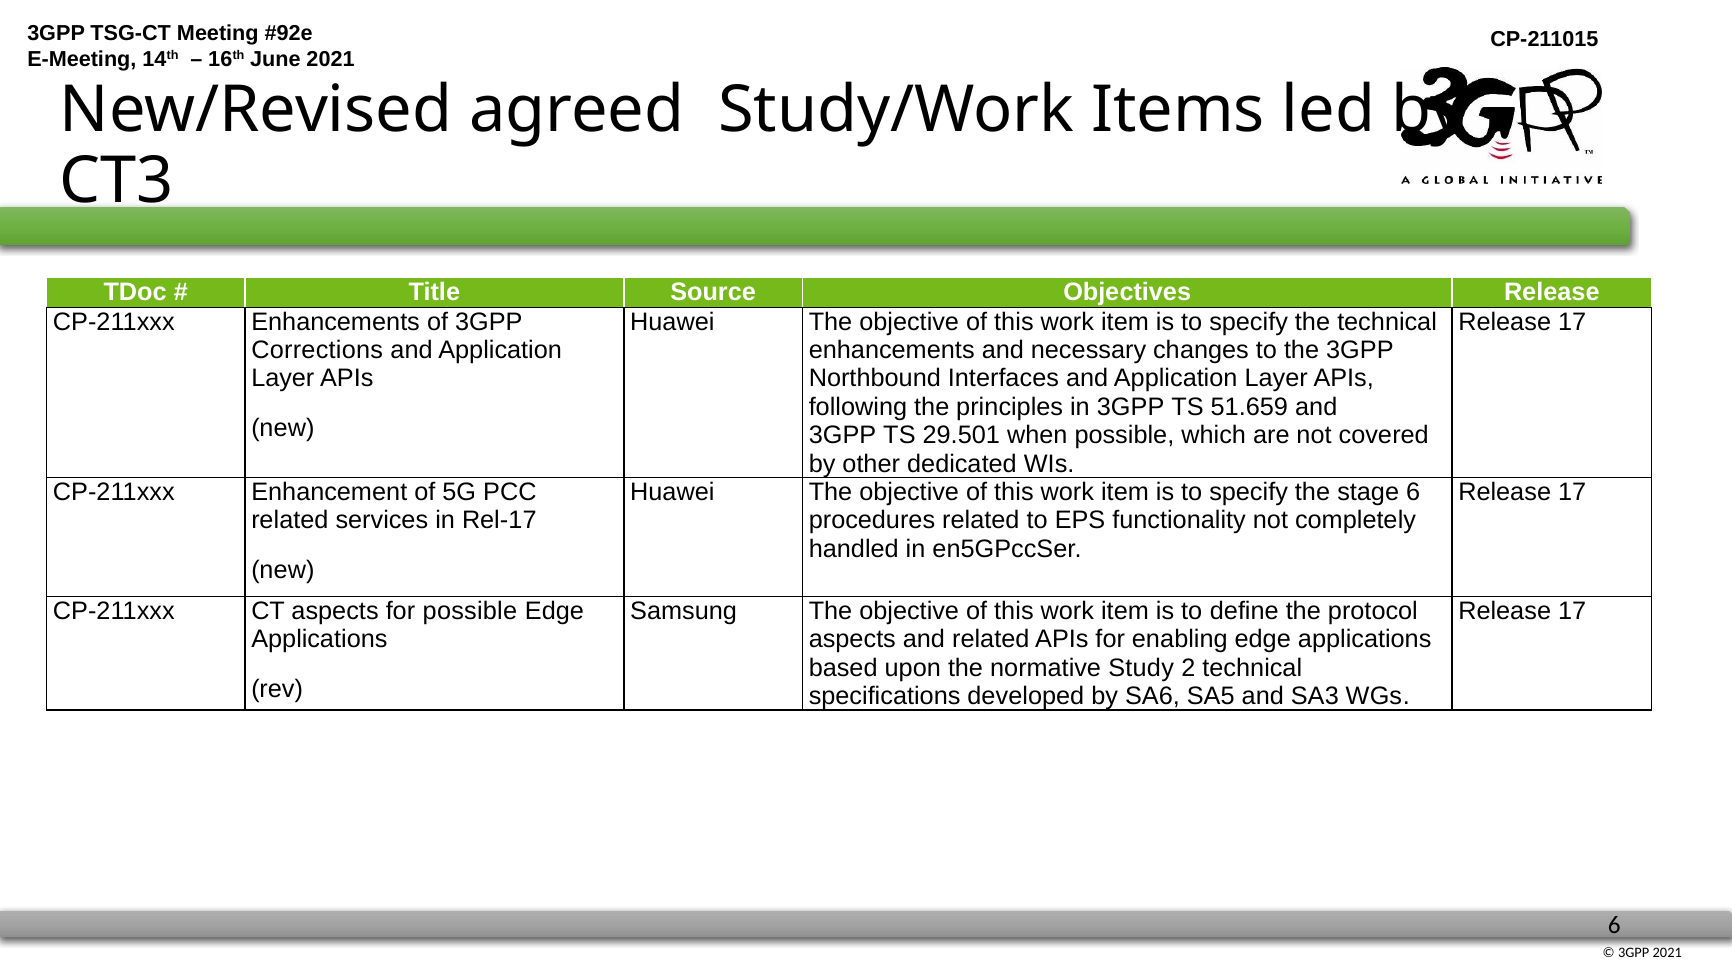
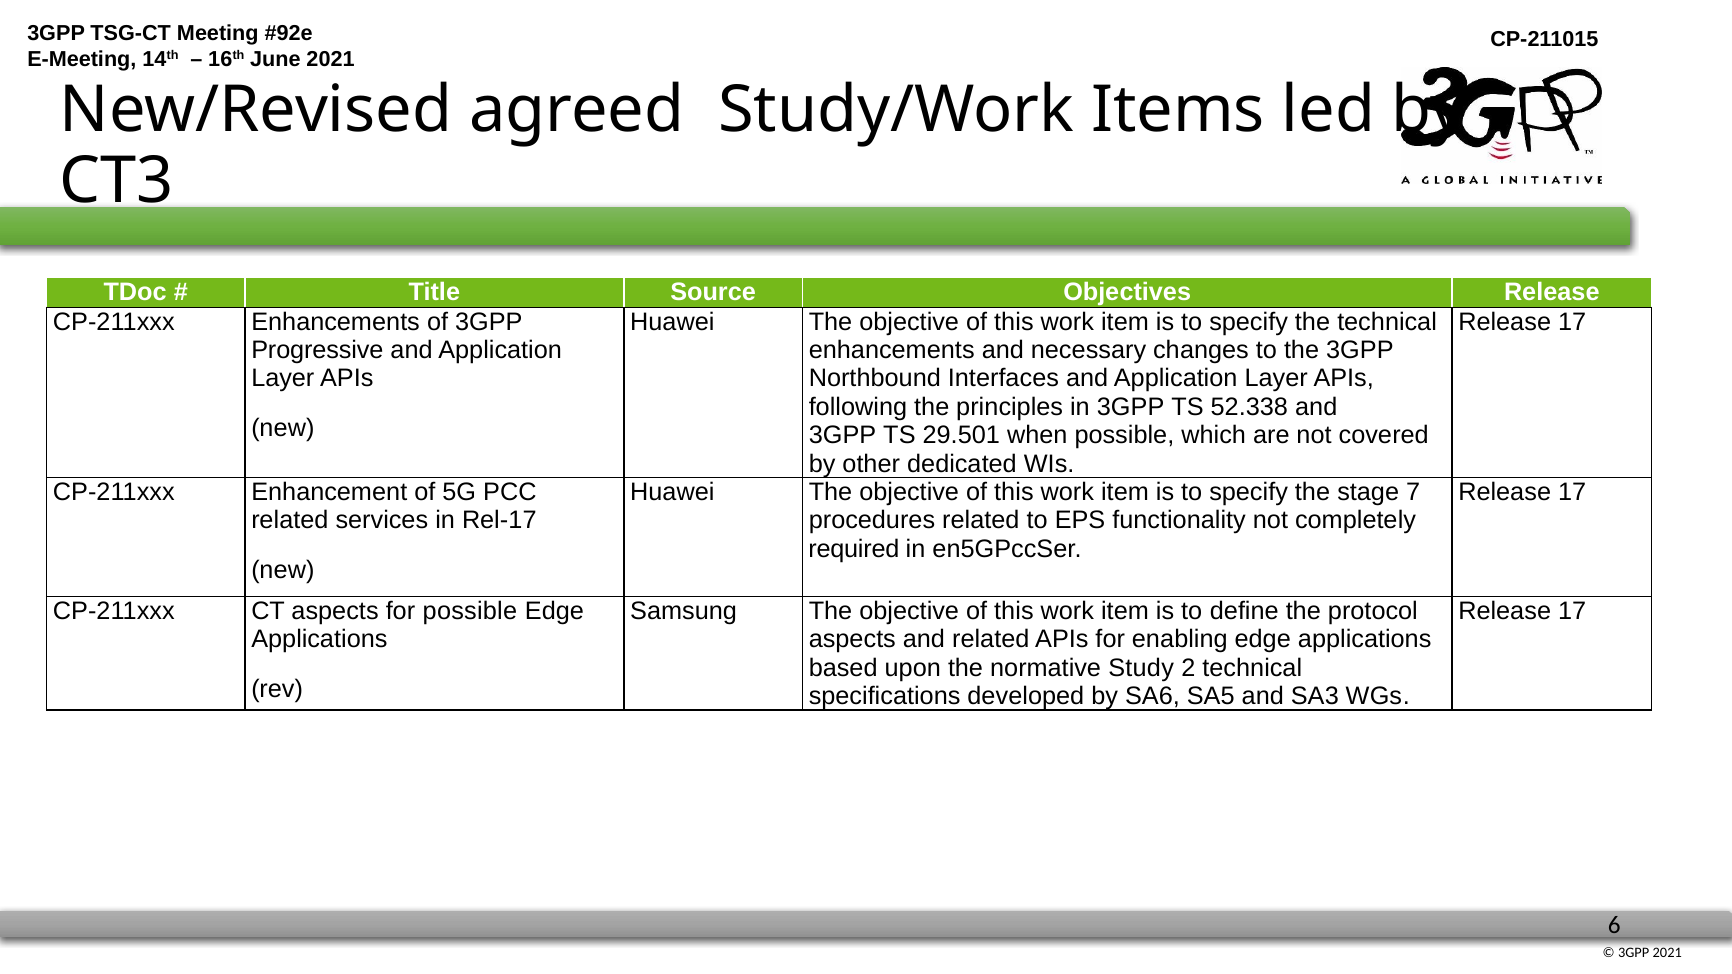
Corrections: Corrections -> Progressive (317, 350)
51.659: 51.659 -> 52.338 (1249, 407)
stage 6: 6 -> 7 (1413, 492)
handled: handled -> required (854, 549)
